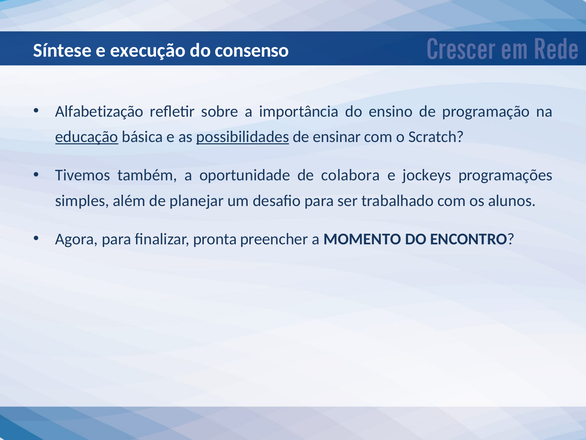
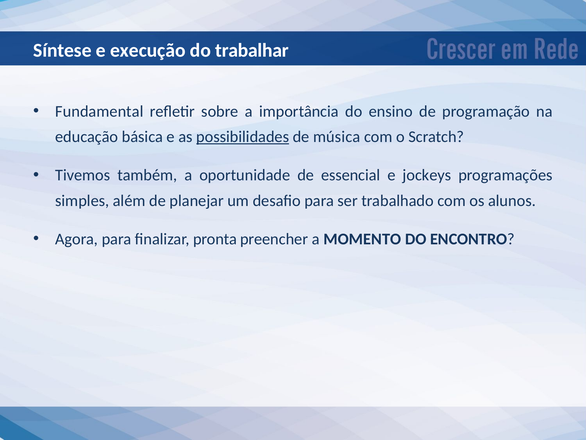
consenso: consenso -> trabalhar (252, 50)
Alfabetização: Alfabetização -> Fundamental (99, 111)
educação underline: present -> none (87, 137)
ensinar: ensinar -> música (337, 137)
colabora: colabora -> essencial (351, 175)
